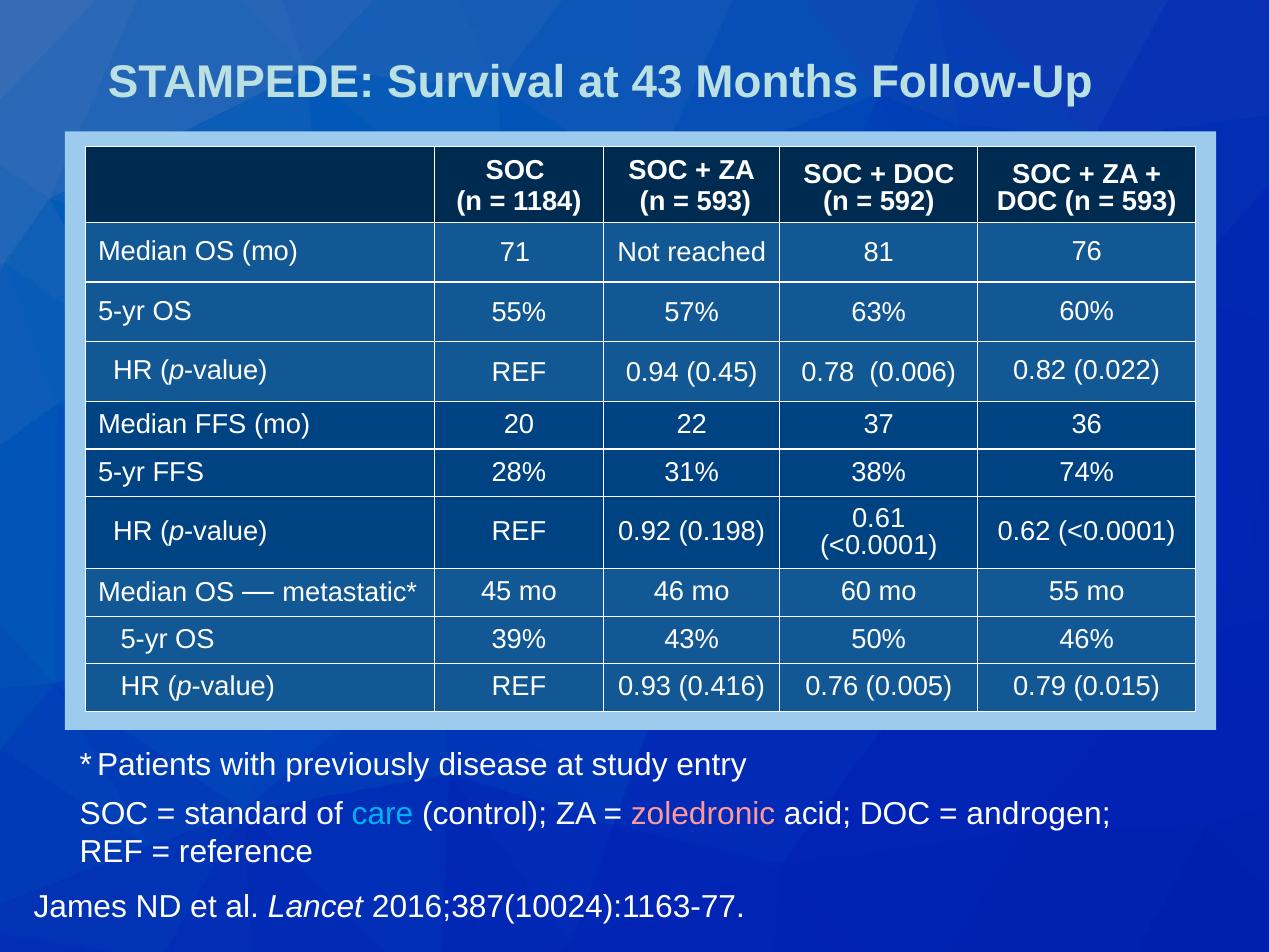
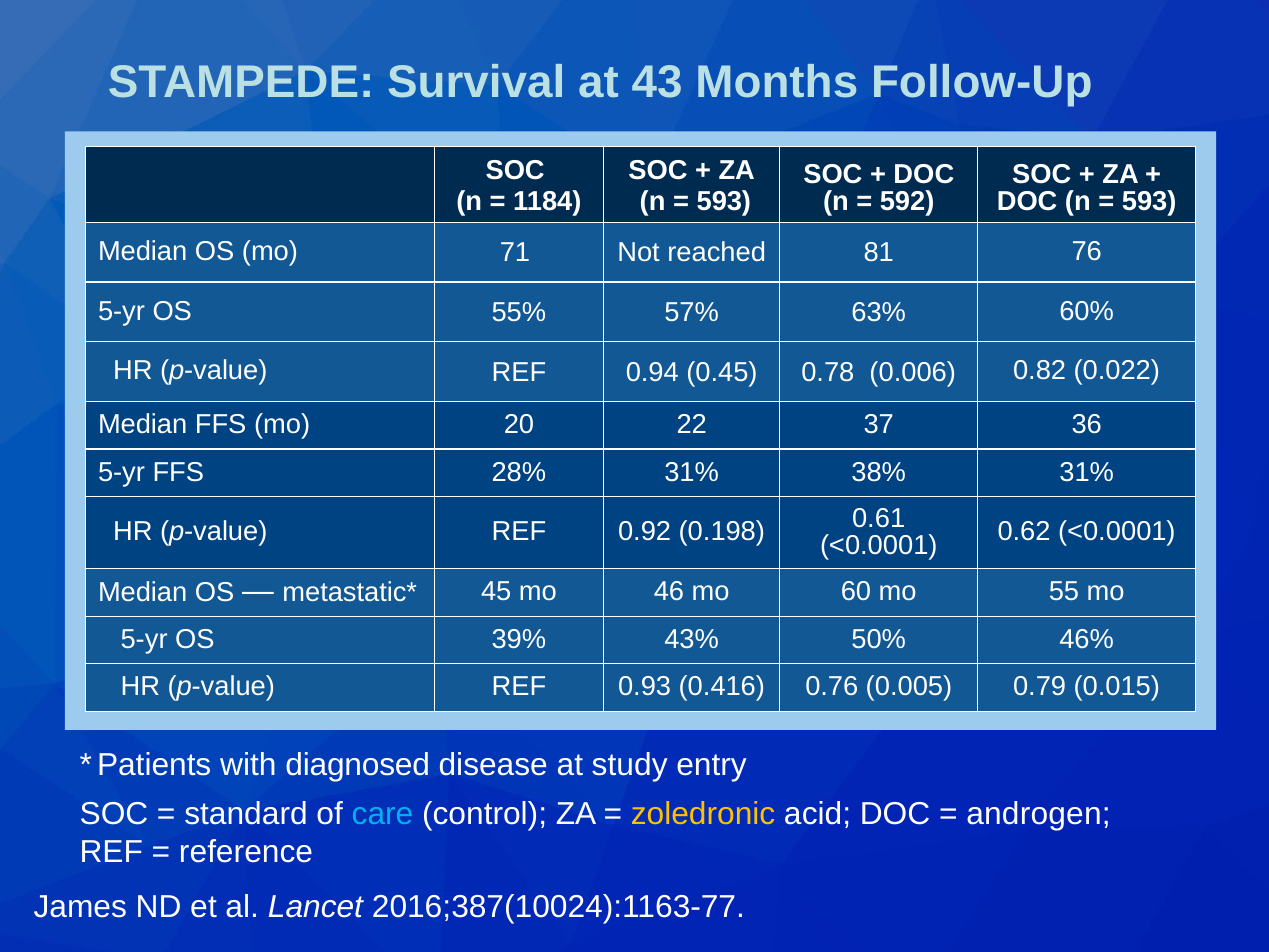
38% 74%: 74% -> 31% (1087, 472)
previously: previously -> diagnosed (358, 765)
zoledronic colour: pink -> yellow (703, 813)
